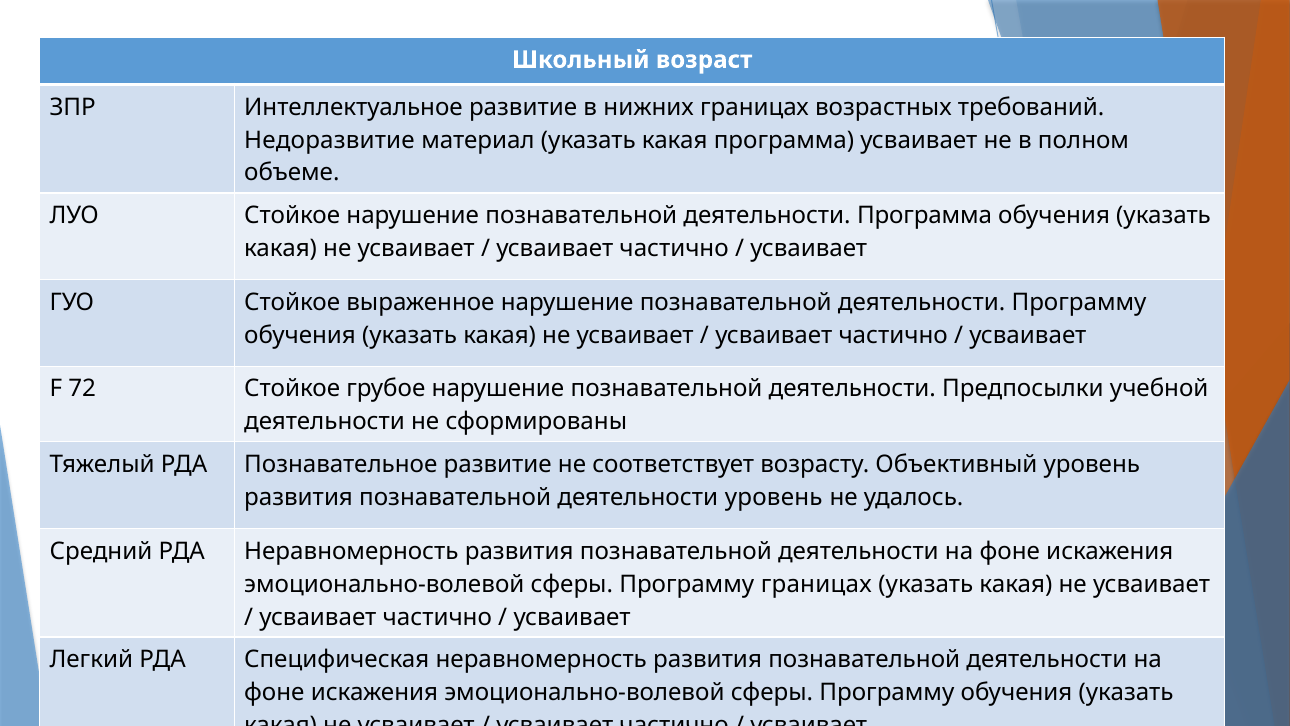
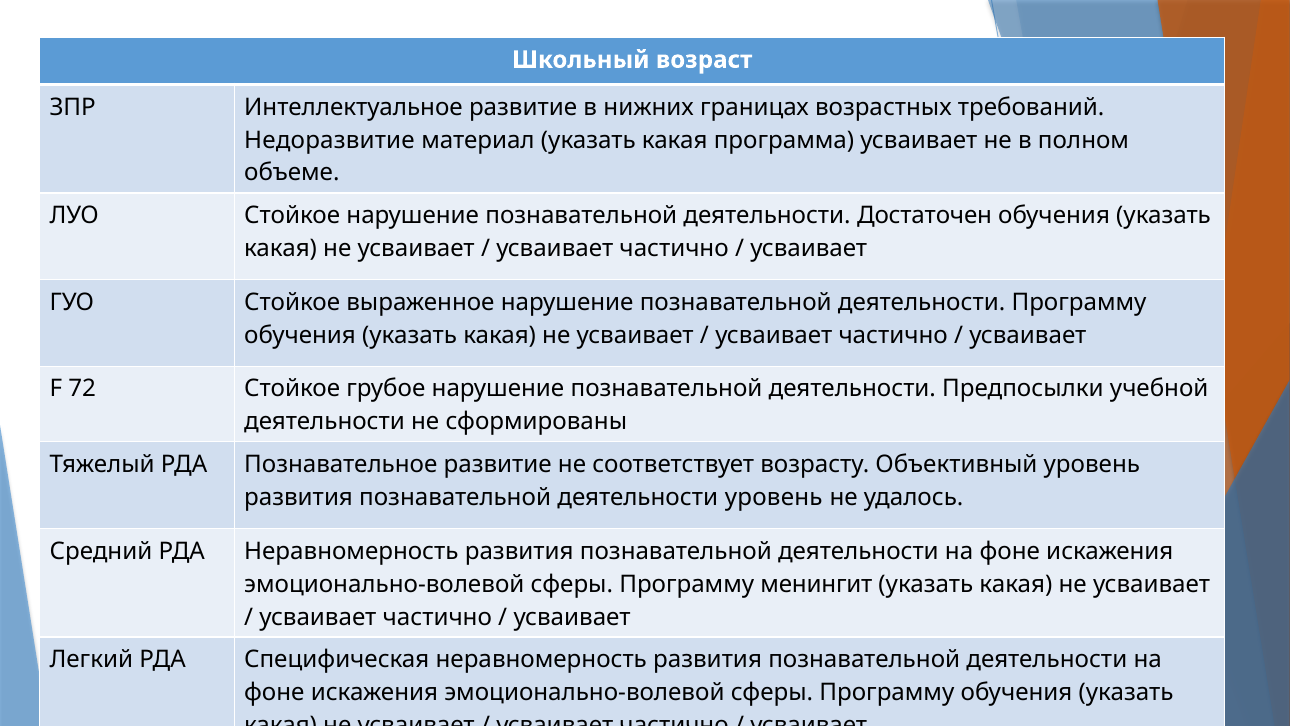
деятельности Программа: Программа -> Достаточен (925, 216)
Программу границах: границах -> менингит (816, 584)
